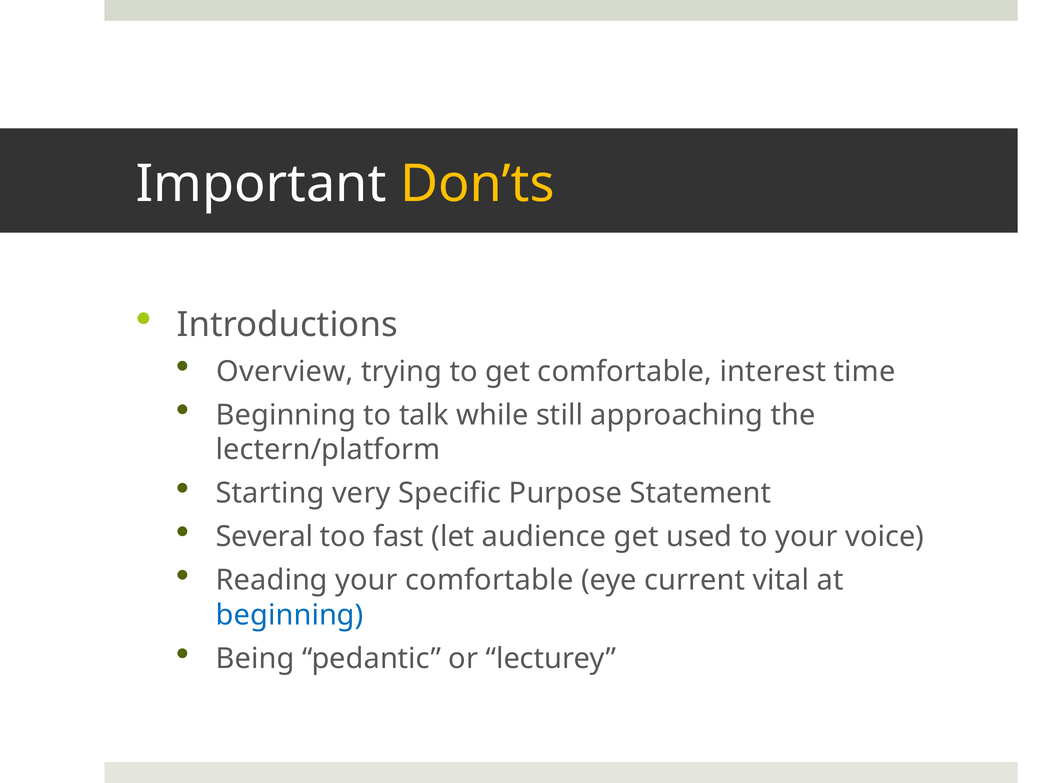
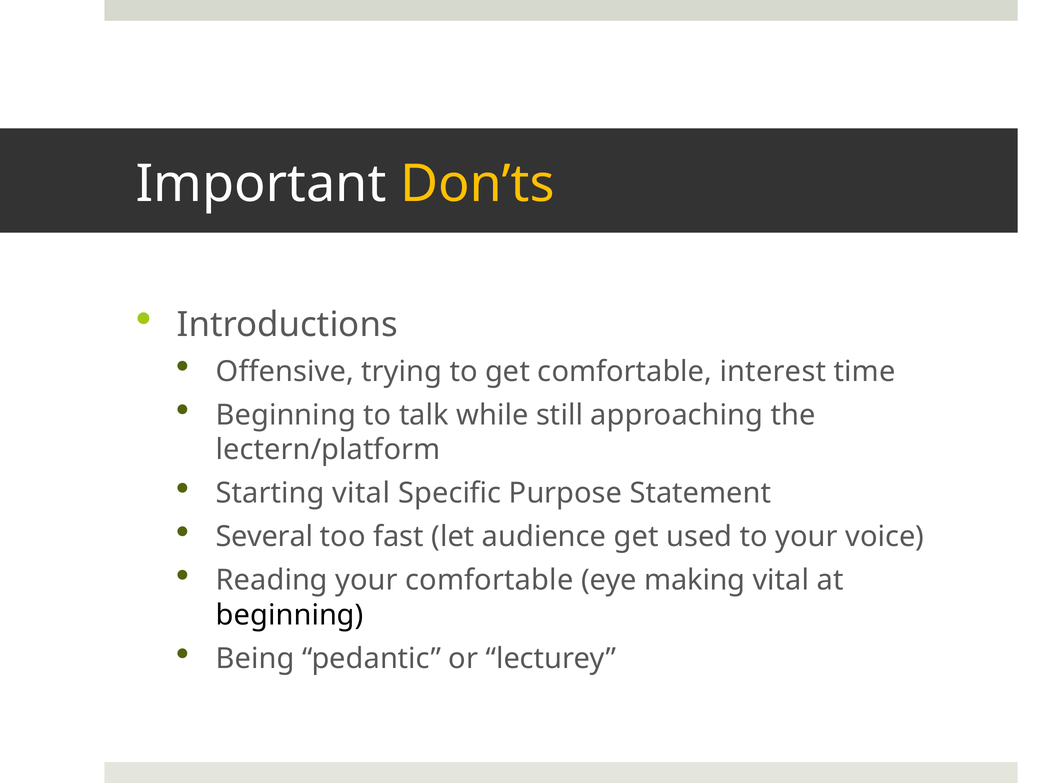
Overview: Overview -> Offensive (285, 371)
Starting very: very -> vital (361, 493)
current: current -> making (695, 580)
beginning colour: blue -> black (290, 615)
